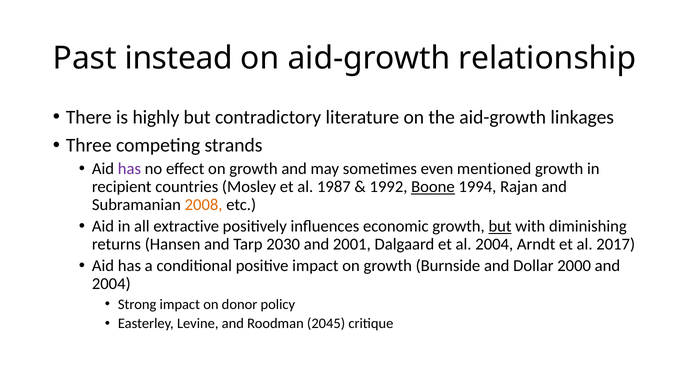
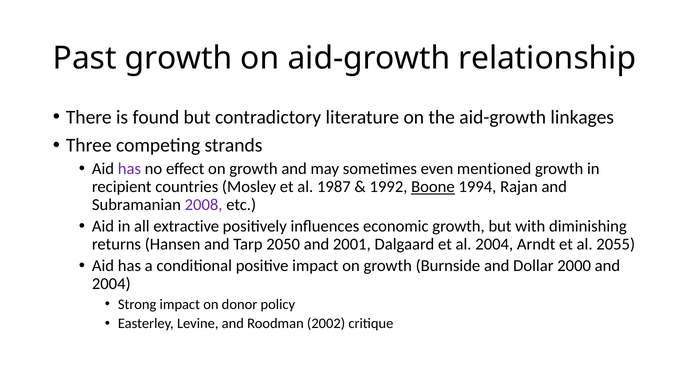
Past instead: instead -> growth (179, 58)
highly: highly -> found (156, 117)
2008 colour: orange -> purple (204, 204)
but underline: present -> none (500, 226)
2030: 2030 -> 2050 (283, 244)
2017: 2017 -> 2055 (616, 244)
2045: 2045 -> 2002 (326, 323)
